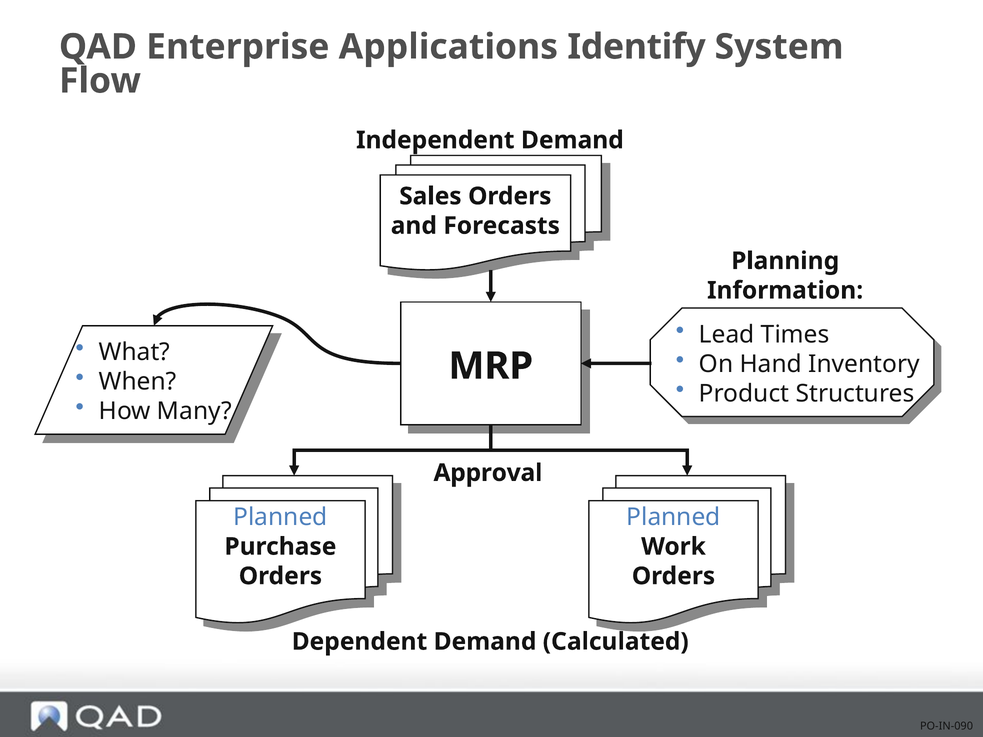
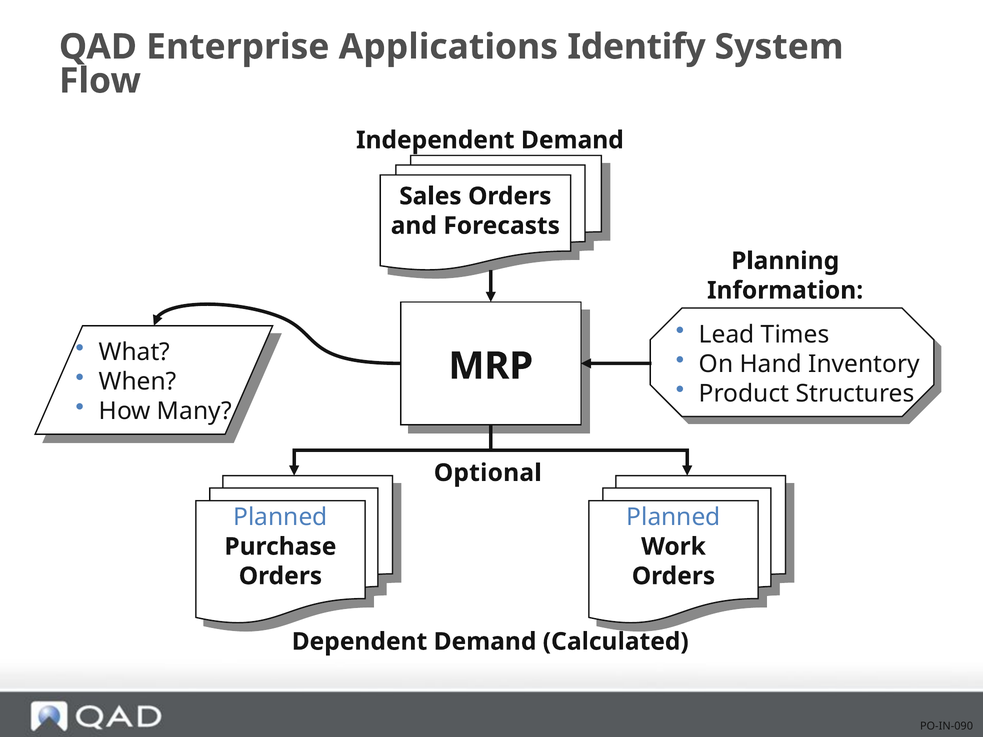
Approval: Approval -> Optional (488, 473)
